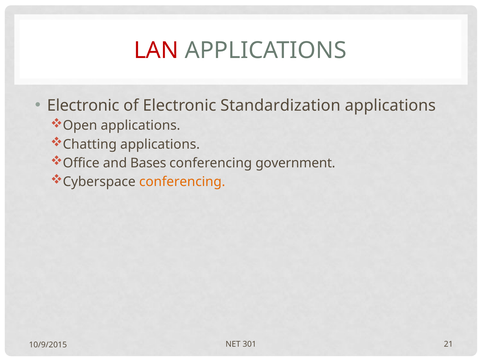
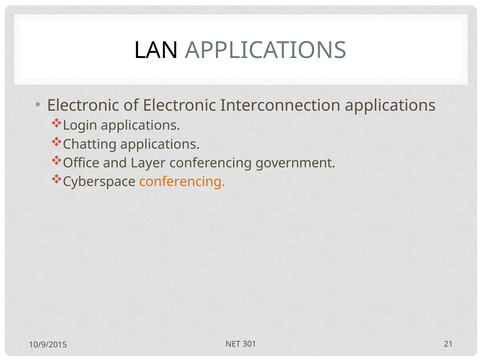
LAN colour: red -> black (156, 51)
Standardization: Standardization -> Interconnection (281, 106)
Open: Open -> Login (80, 126)
Bases: Bases -> Layer (148, 163)
